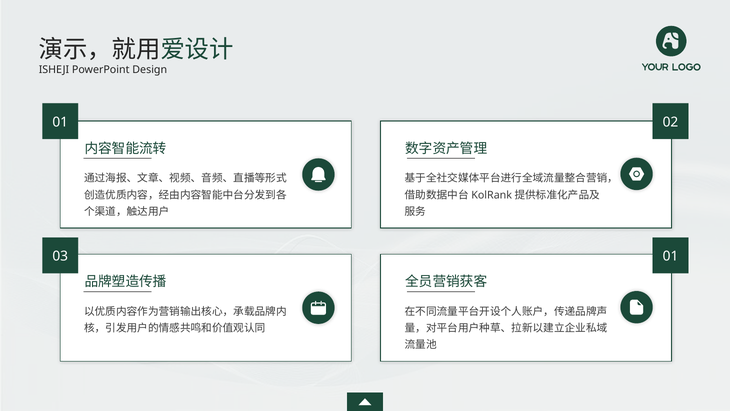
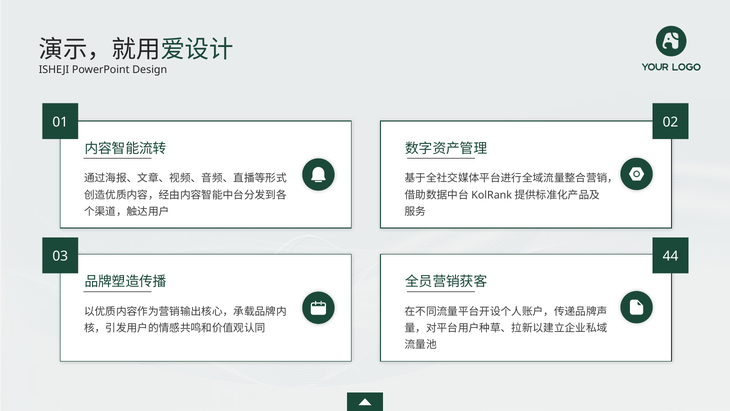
03 01: 01 -> 44 (671, 256)
